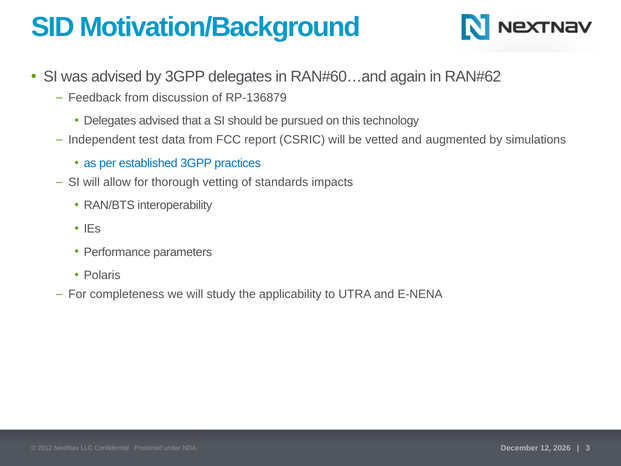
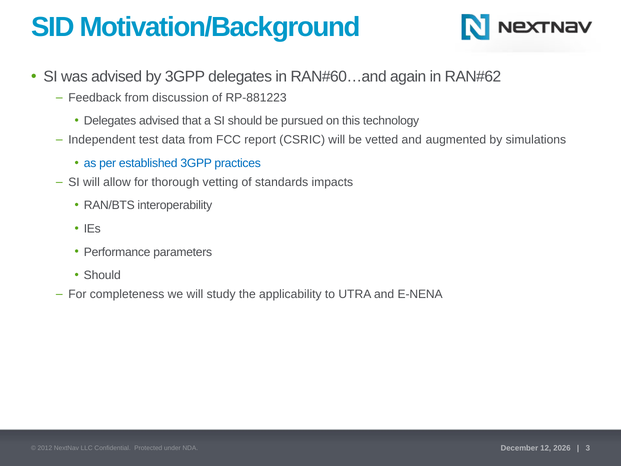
RP-136879: RP-136879 -> RP-881223 (256, 98)
Polaris: Polaris -> Should (102, 275)
